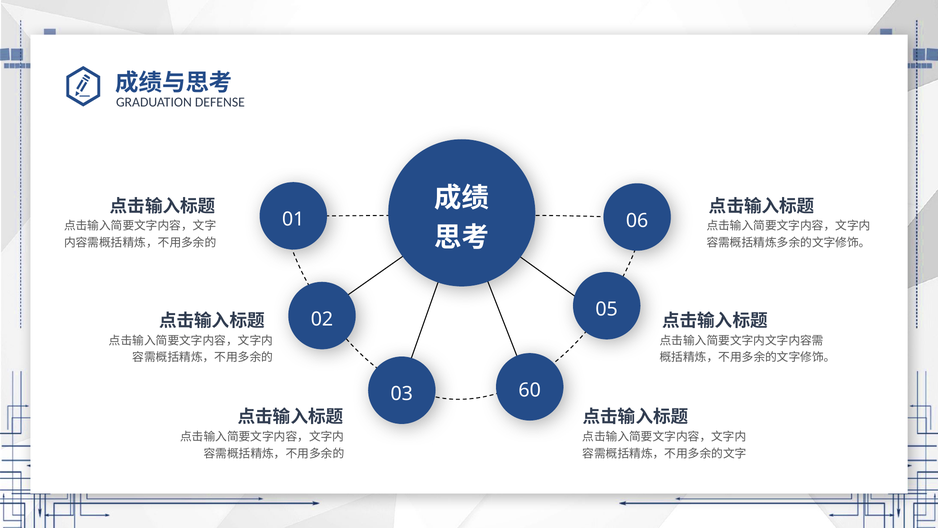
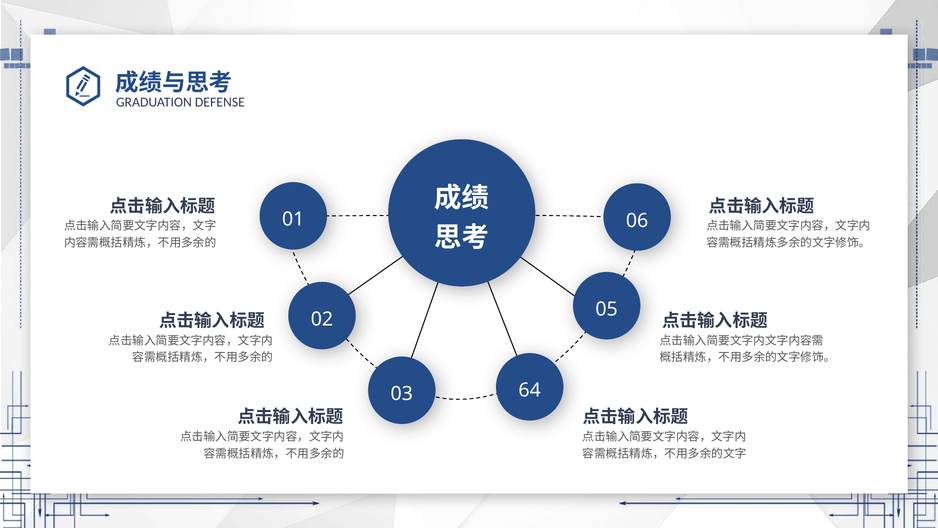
60: 60 -> 64 (530, 390)
